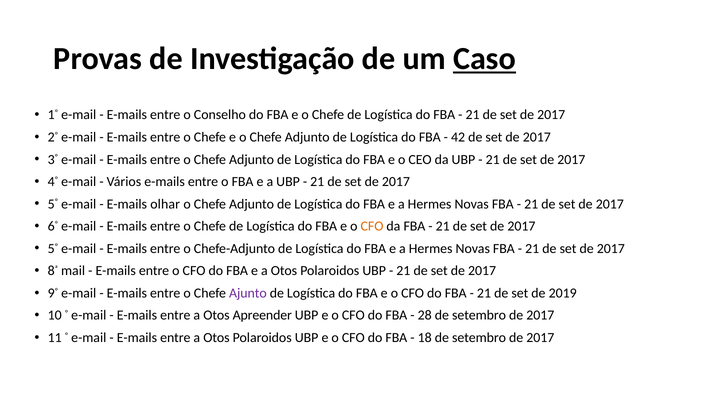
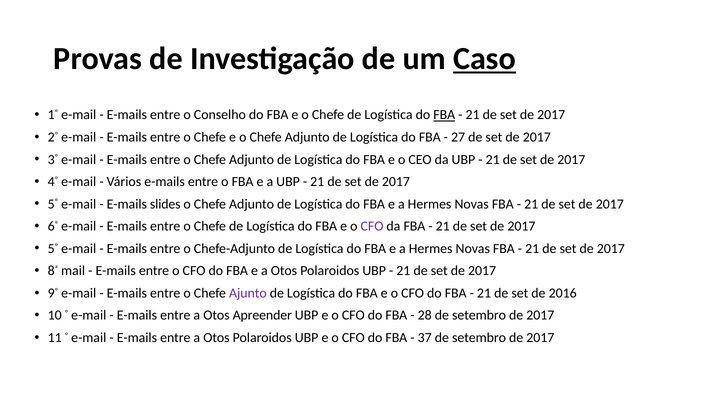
FBA underline: none -> present (444, 115)
42: 42 -> 27 (458, 137)
olhar: olhar -> slides (165, 204)
CFO colour: orange -> purple (372, 226)
2019: 2019 -> 2016 (563, 293)
18: 18 -> 37 (425, 338)
